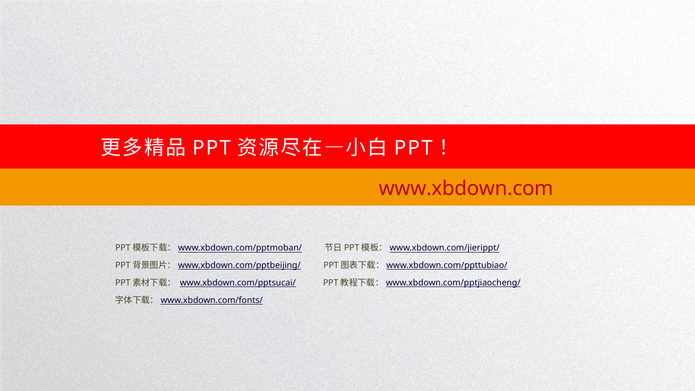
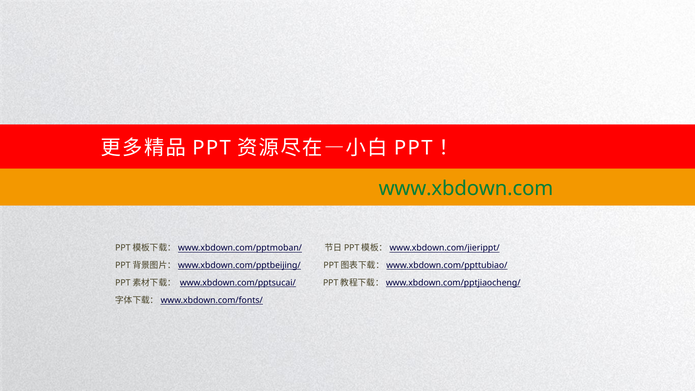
www.xbdown.com colour: red -> green (466, 188)
